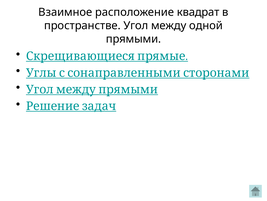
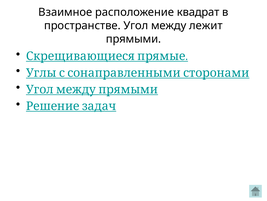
одной: одной -> лежит (206, 25)
